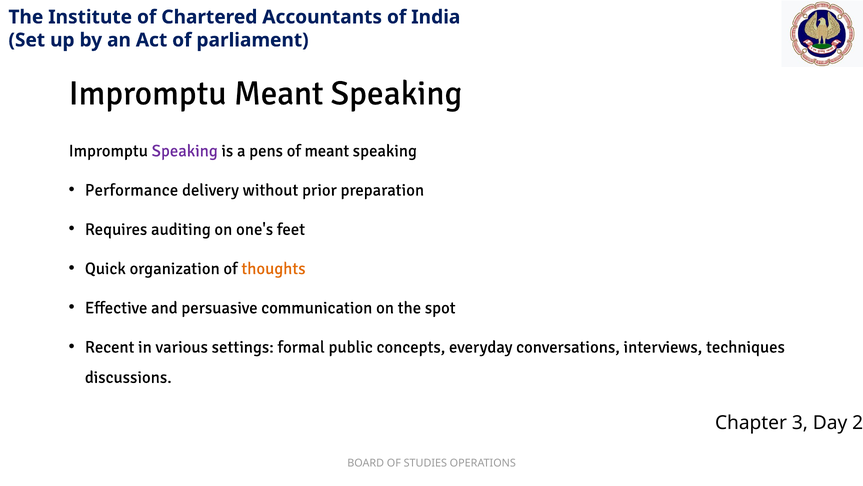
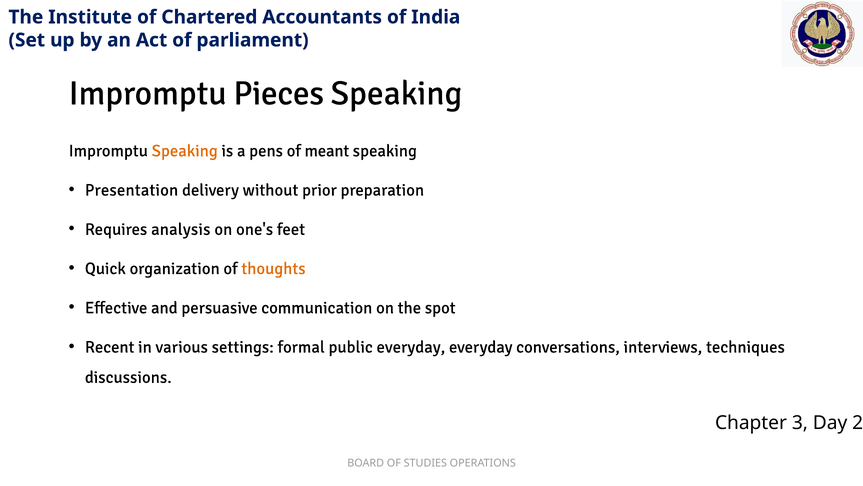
Impromptu Meant: Meant -> Pieces (279, 93)
Speaking colour: purple -> orange (185, 151)
Performance: Performance -> Presentation (132, 190)
auditing: auditing -> analysis (181, 229)
public concepts: concepts -> everyday (411, 347)
